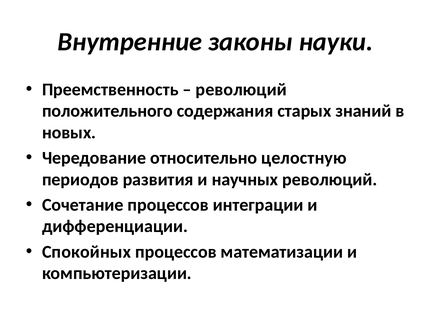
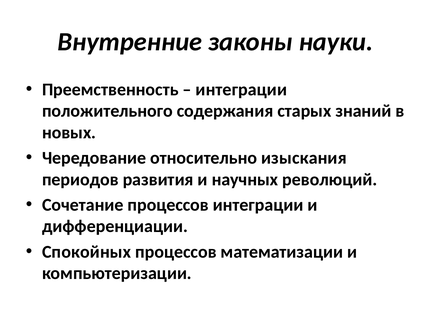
революций: революций -> интеграции (241, 90)
целостную: целостную -> изыскания (304, 158)
